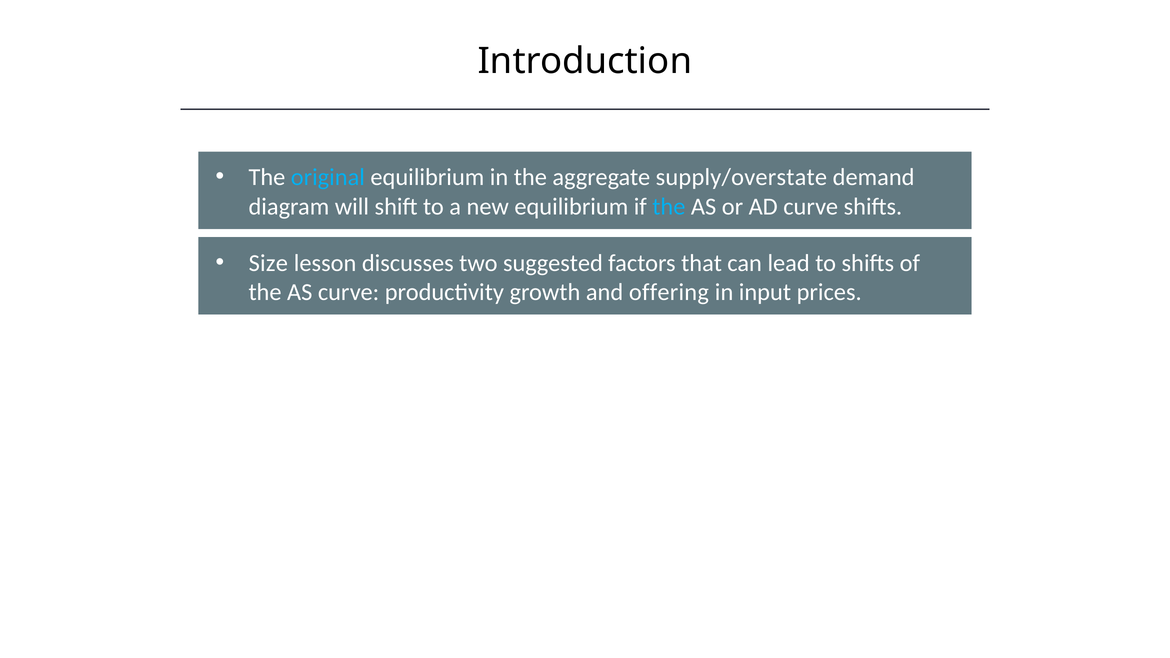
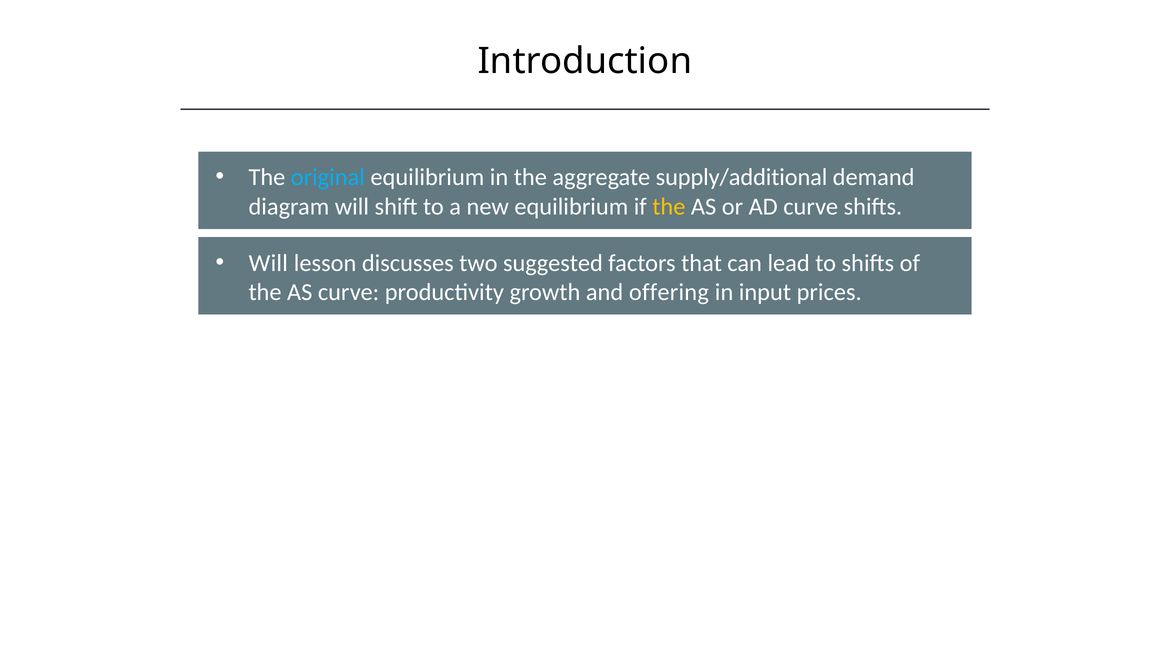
supply/overstate: supply/overstate -> supply/additional (742, 177)
the colour: light blue -> yellow (669, 207)
Size: Size -> Will (268, 263)
